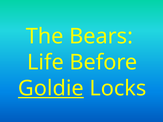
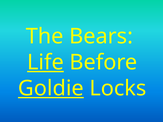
Life underline: none -> present (45, 62)
